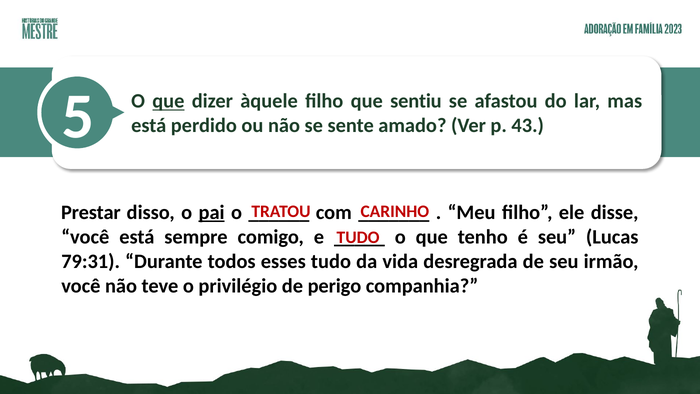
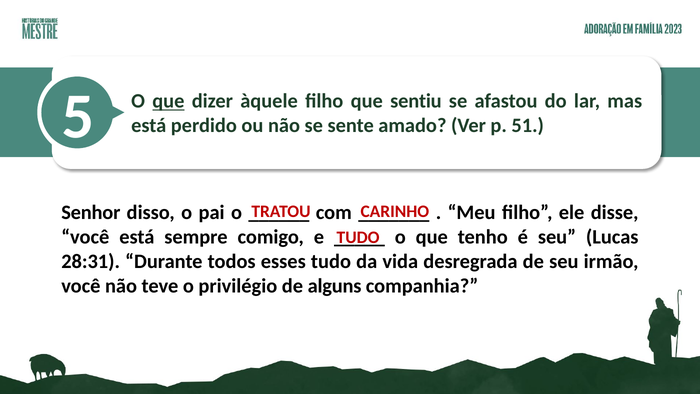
43: 43 -> 51 (528, 126)
Prestar: Prestar -> Senhor (91, 212)
pai underline: present -> none (212, 212)
79:31: 79:31 -> 28:31 (91, 261)
perigo: perigo -> alguns (335, 286)
